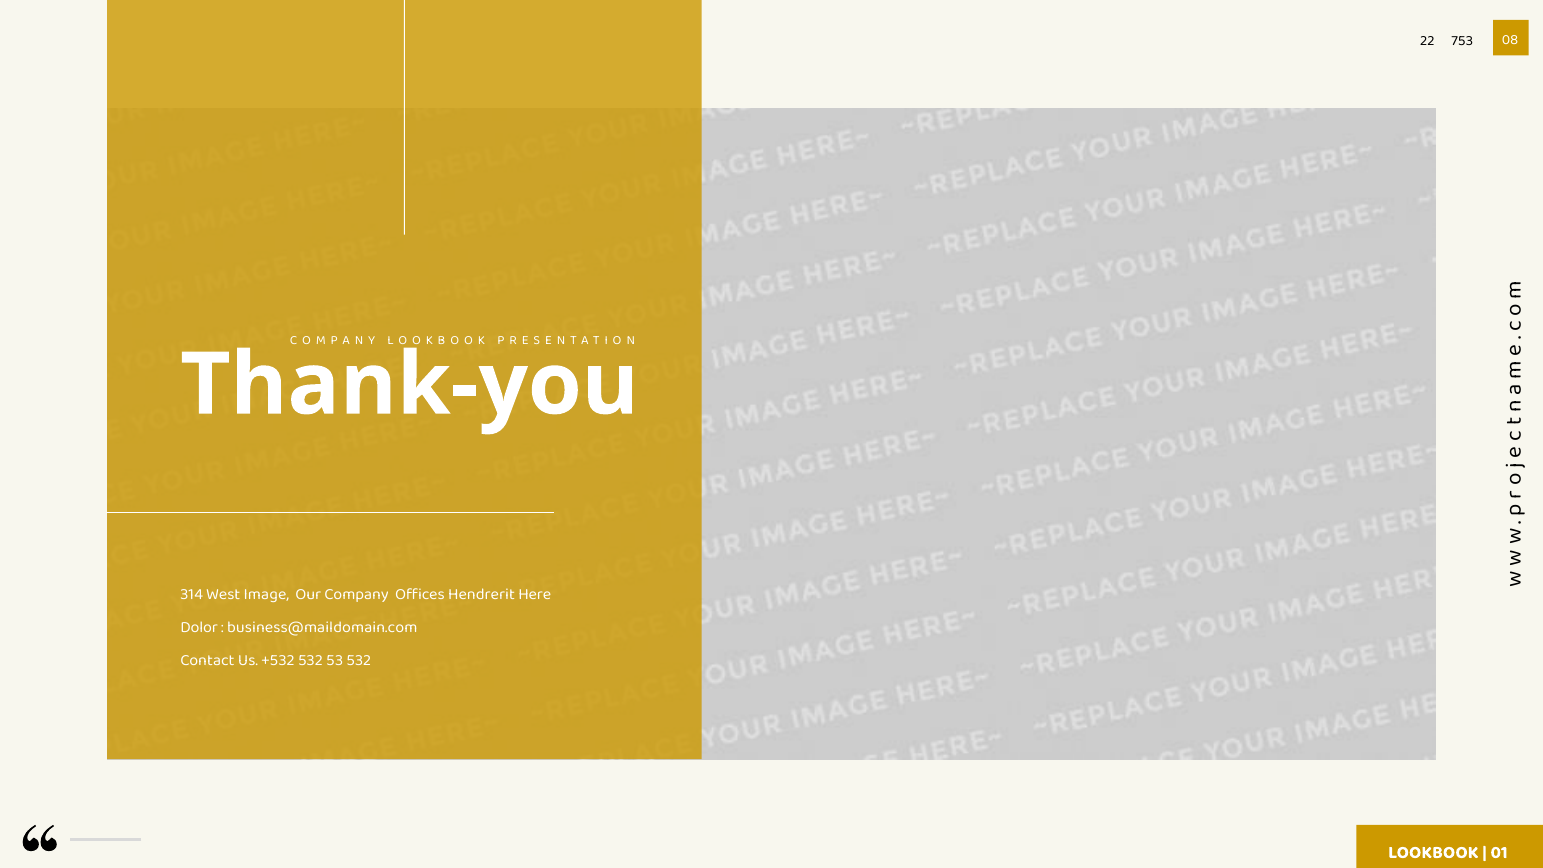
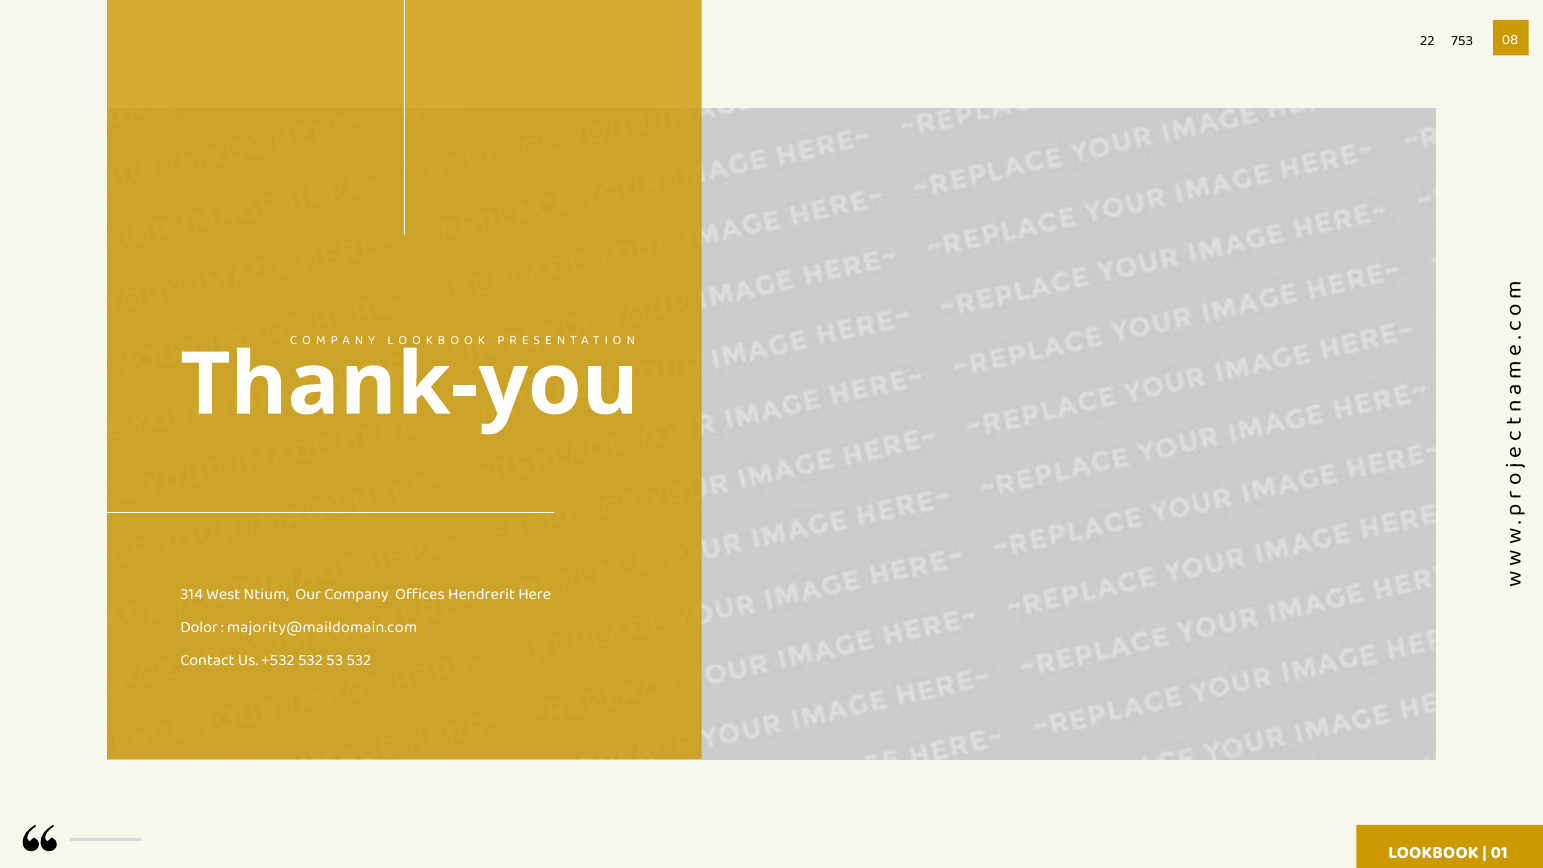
Image: Image -> Ntium (266, 594)
business@maildomain.com: business@maildomain.com -> majority@maildomain.com (322, 627)
